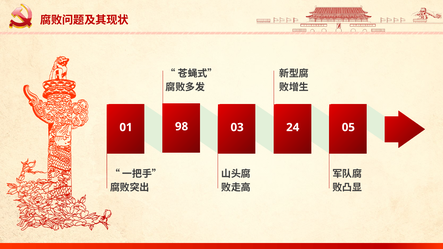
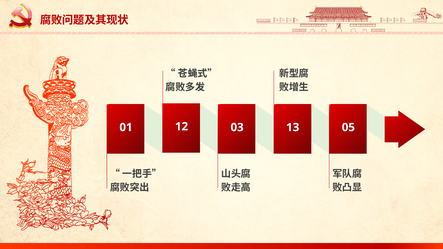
98: 98 -> 12 (182, 127)
24: 24 -> 13 (293, 127)
